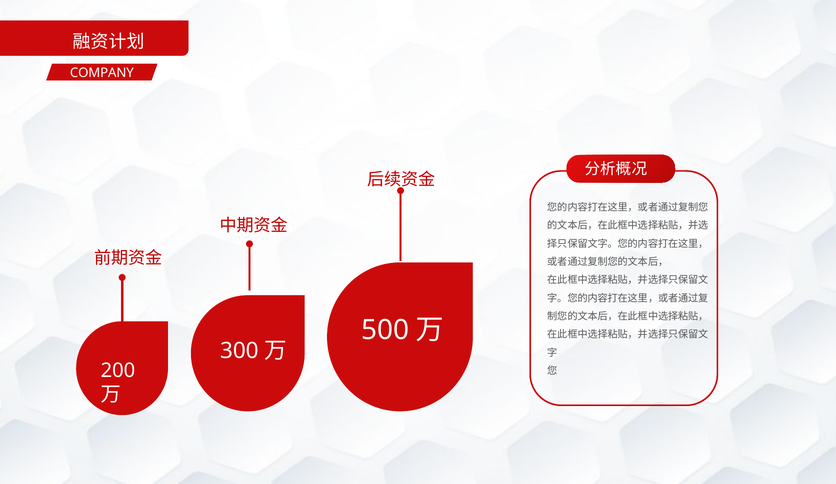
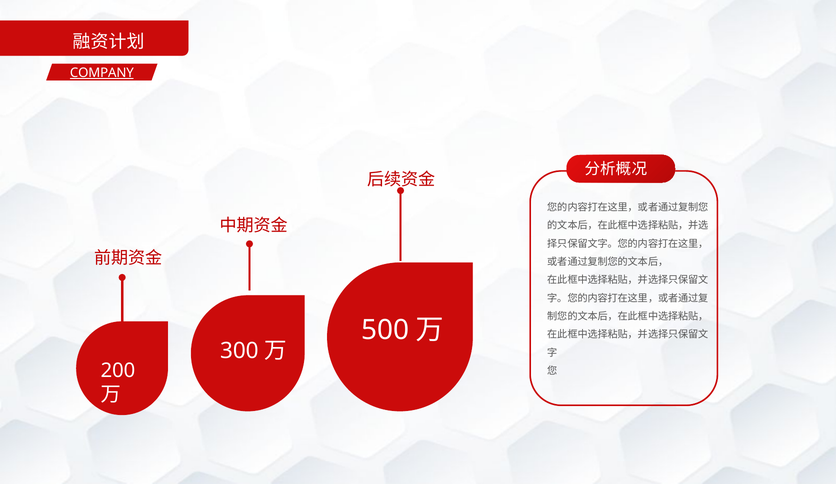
COMPANY underline: none -> present (102, 73)
